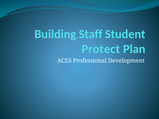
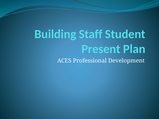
Protect: Protect -> Present (101, 49)
